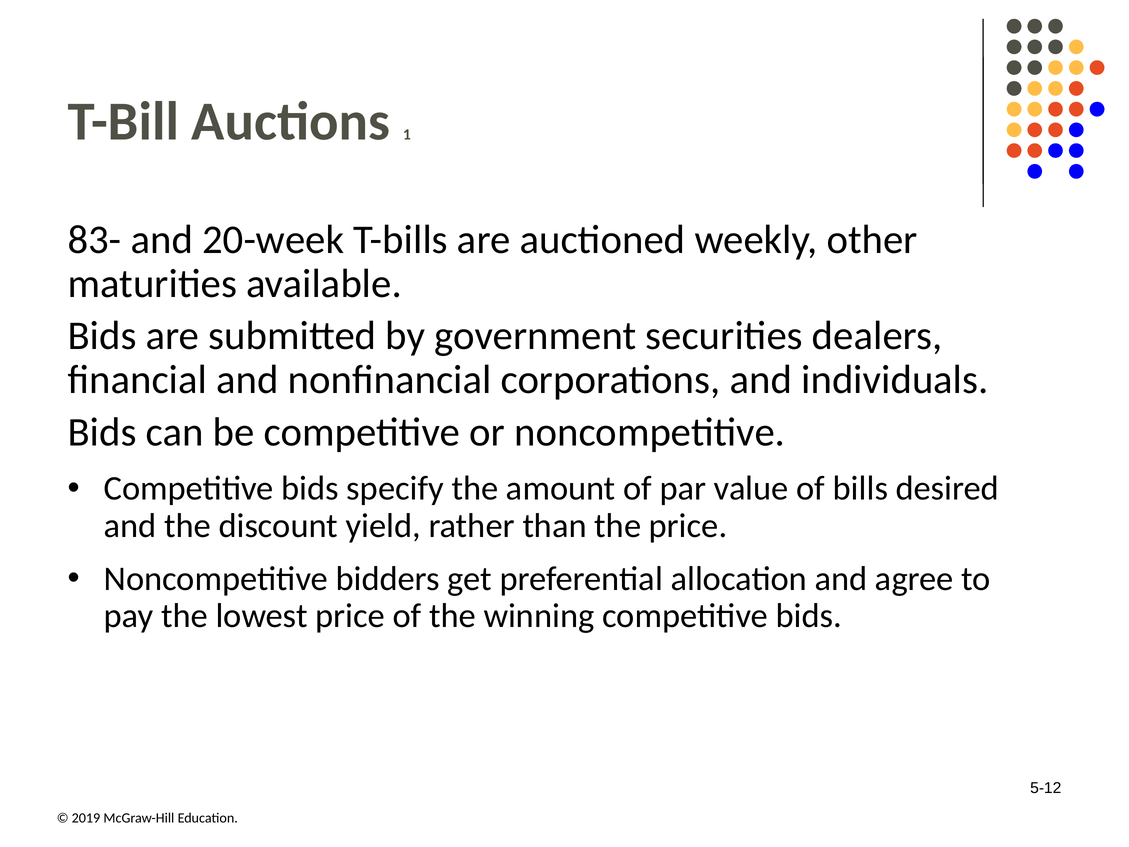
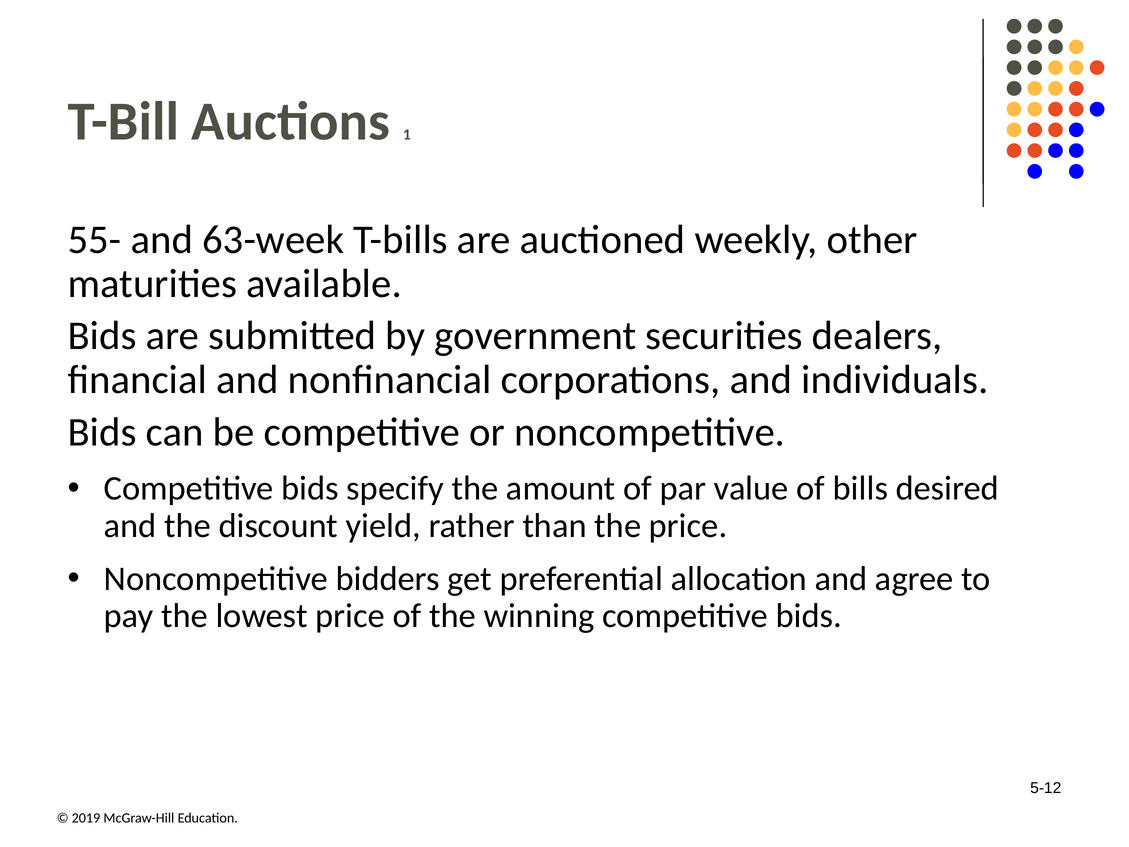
83-: 83- -> 55- (95, 240)
20-week: 20-week -> 63-week (273, 240)
